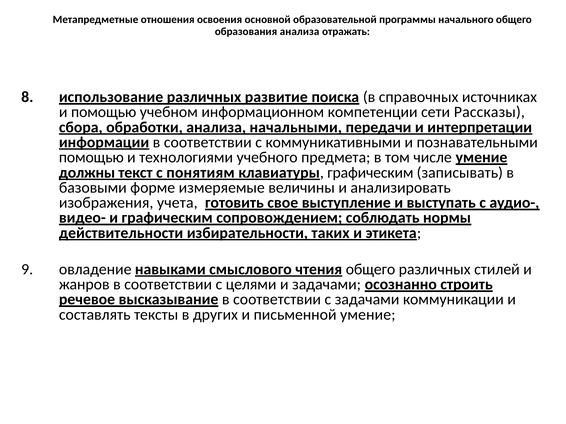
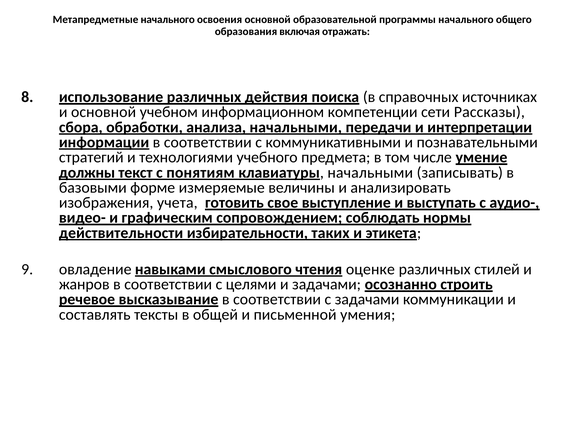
Метапредметные отношения: отношения -> начального (168, 20)
образования анализа: анализа -> включая (300, 32)
развитие: развитие -> действия (276, 97)
и помощью: помощью -> основной (104, 112)
помощью: помощью -> стратегий (91, 158)
клавиатуры графическим: графическим -> начальными (370, 173)
чтения общего: общего -> оценке (370, 270)
других: других -> общей (215, 315)
письменной умение: умение -> умения (368, 315)
